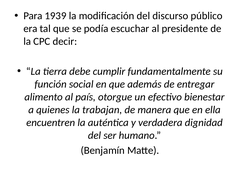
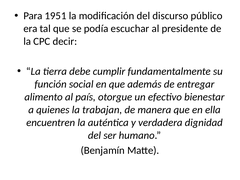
1939: 1939 -> 1951 (56, 16)
